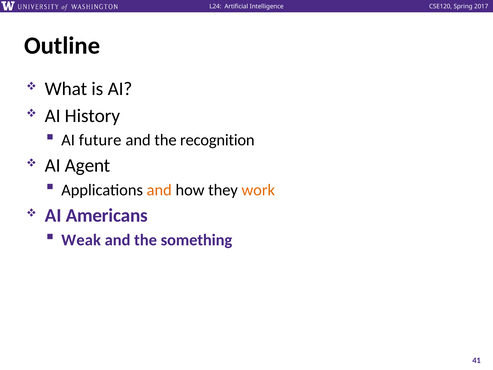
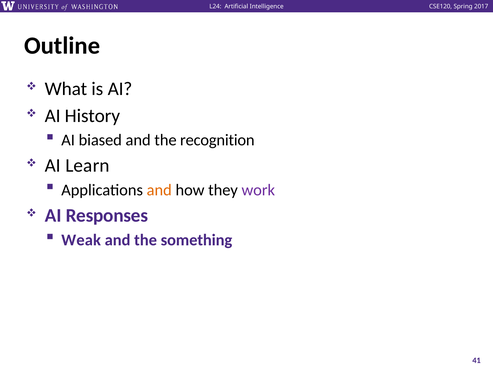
future: future -> biased (100, 140)
Agent: Agent -> Learn (88, 165)
work colour: orange -> purple (258, 190)
Americans: Americans -> Responses (107, 215)
